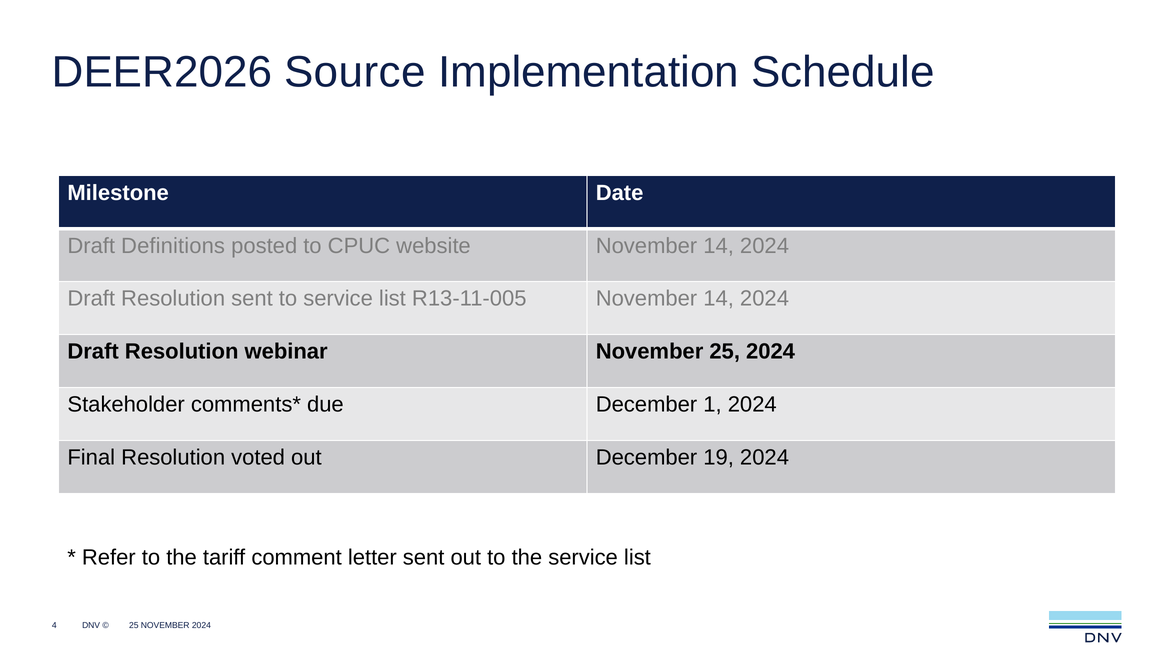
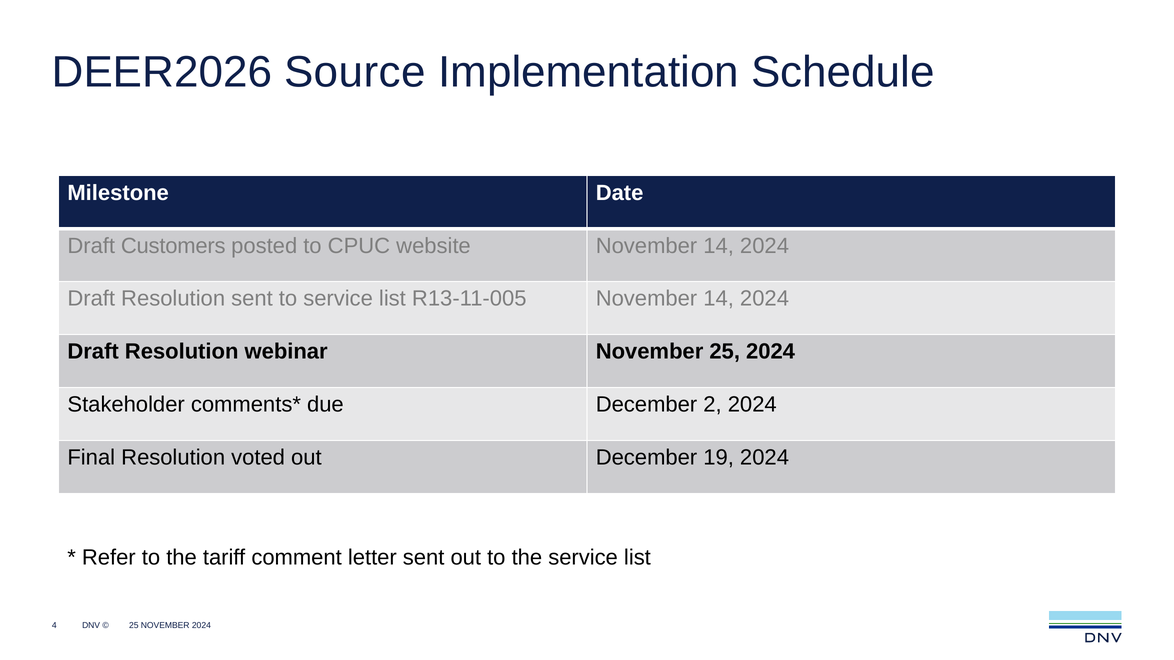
Definitions: Definitions -> Customers (173, 246)
1: 1 -> 2 (712, 405)
